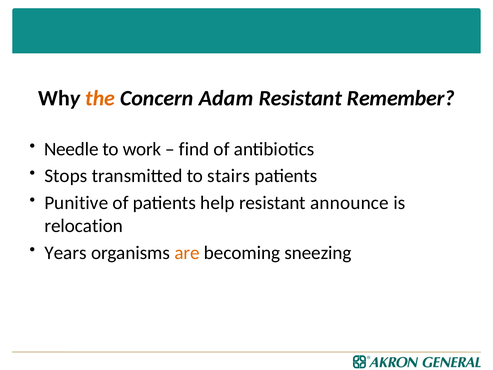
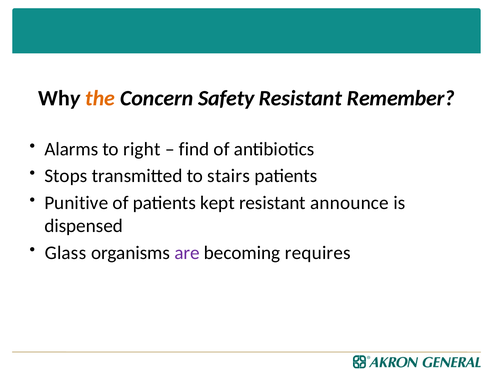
Adam: Adam -> Safety (226, 98)
Needle: Needle -> Alarms (71, 149)
work: work -> right (142, 149)
help: help -> kept (217, 203)
relocation: relocation -> dispensed (84, 226)
Years: Years -> Glass (65, 253)
are colour: orange -> purple (187, 253)
sneezing: sneezing -> requires (318, 253)
